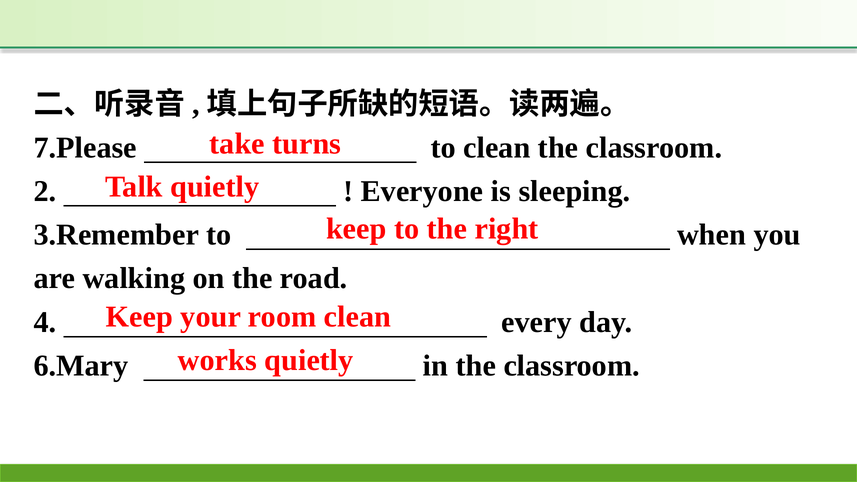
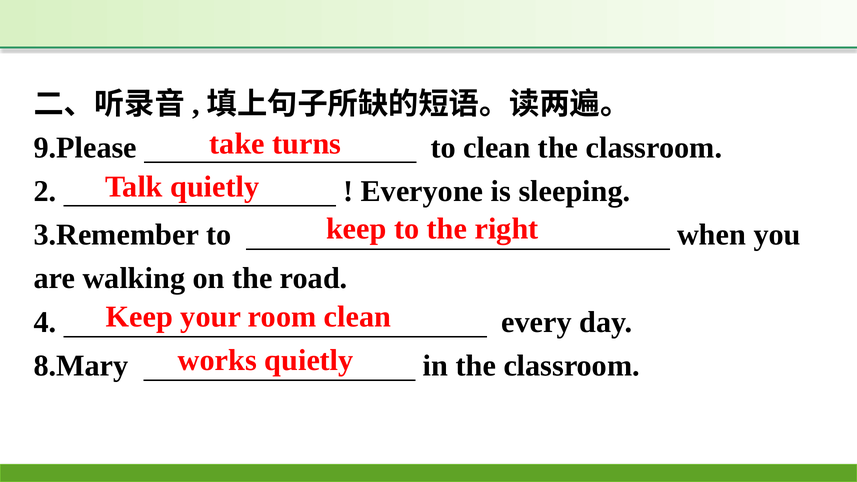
7.Please: 7.Please -> 9.Please (85, 148)
6.Mary: 6.Mary -> 8.Mary (81, 366)
